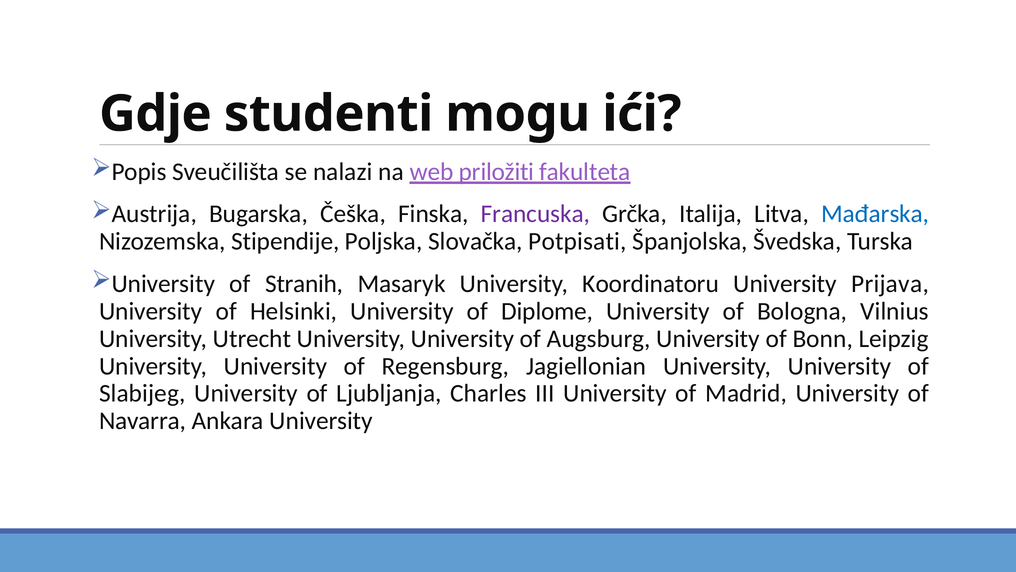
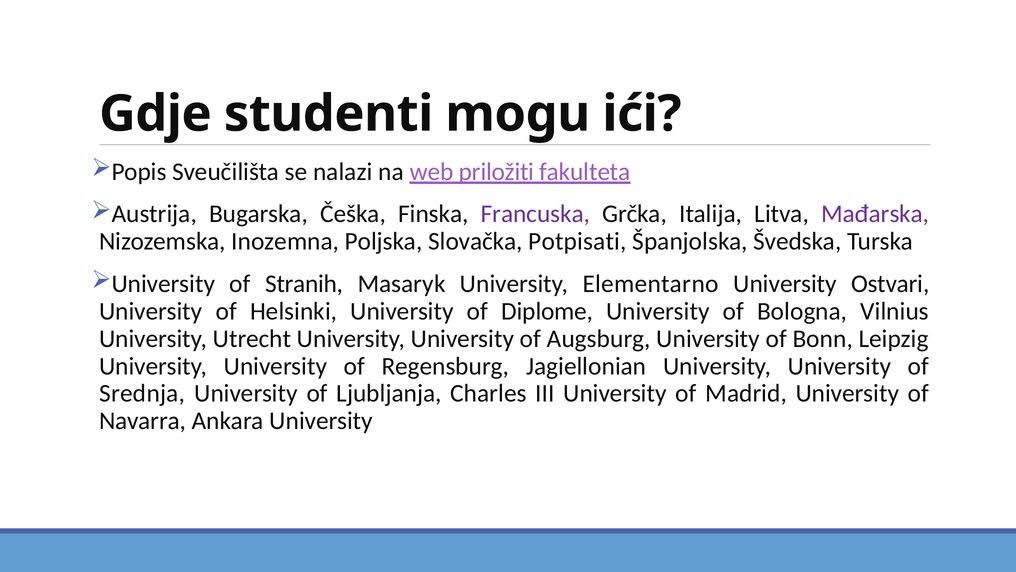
Mađarska colour: blue -> purple (875, 214)
Stipendije: Stipendije -> Inozemna (285, 241)
Koordinatoru: Koordinatoru -> Elementarno (651, 284)
Prijava: Prijava -> Ostvari (890, 284)
Slabijeg: Slabijeg -> Srednja (142, 393)
